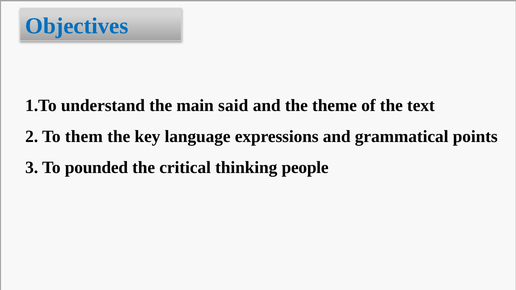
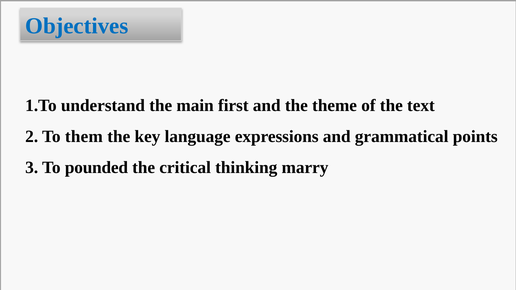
said: said -> first (233, 106)
people: people -> marry (305, 168)
